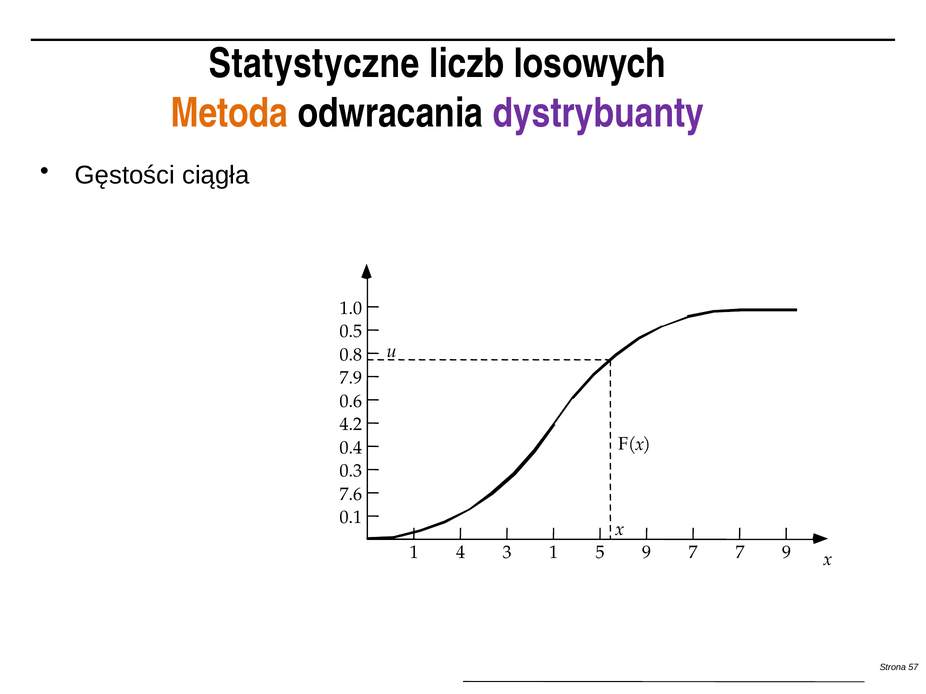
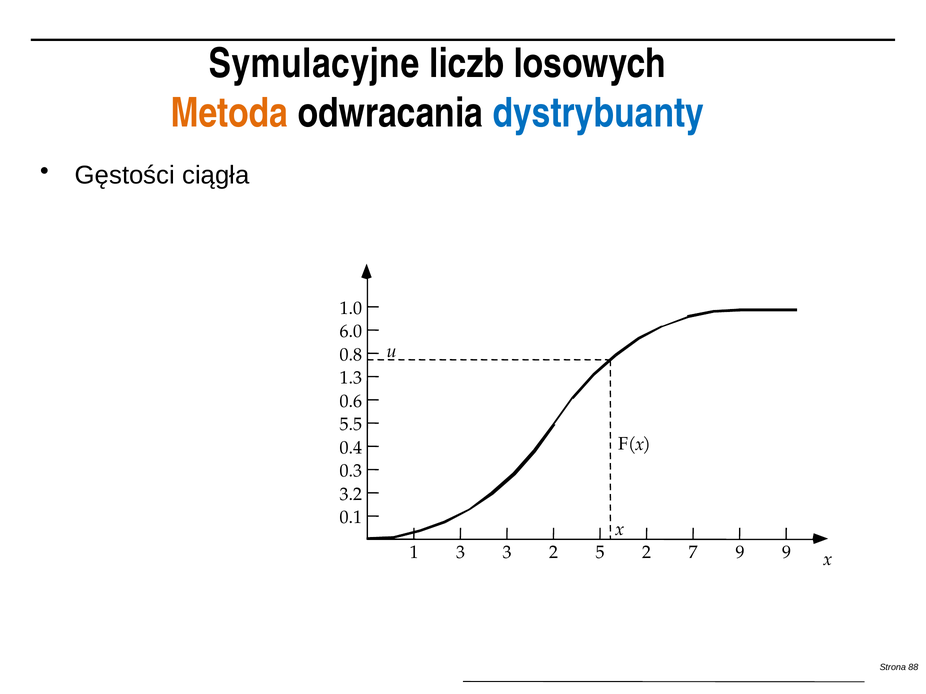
Statystyczne: Statystyczne -> Symulacyjne (314, 64)
dystrybuanty colour: purple -> blue (598, 113)
0.5: 0.5 -> 6.0 (351, 332)
7.9: 7.9 -> 1.3 (351, 378)
4.2: 4.2 -> 5.5 (351, 425)
7.6: 7.6 -> 3.2 (351, 494)
1 4: 4 -> 3 (461, 553)
3 1: 1 -> 2 (554, 553)
5 9: 9 -> 2 (647, 553)
7 7: 7 -> 9 (740, 553)
57: 57 -> 88 (913, 668)
